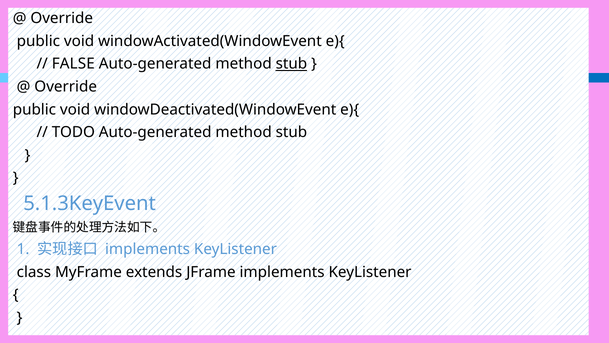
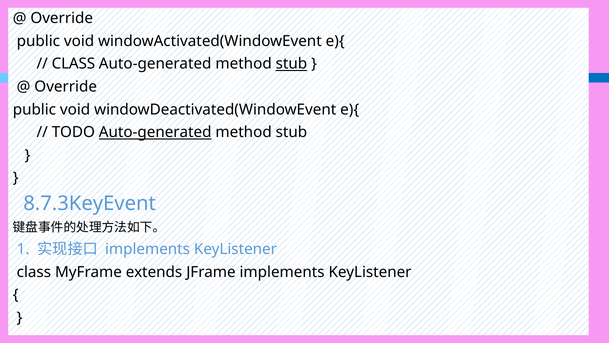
FALSE: FALSE -> CLASS (73, 64)
Auto-generated underline: none -> present (155, 132)
5.1.3KeyEvent: 5.1.3KeyEvent -> 8.7.3KeyEvent (90, 203)
